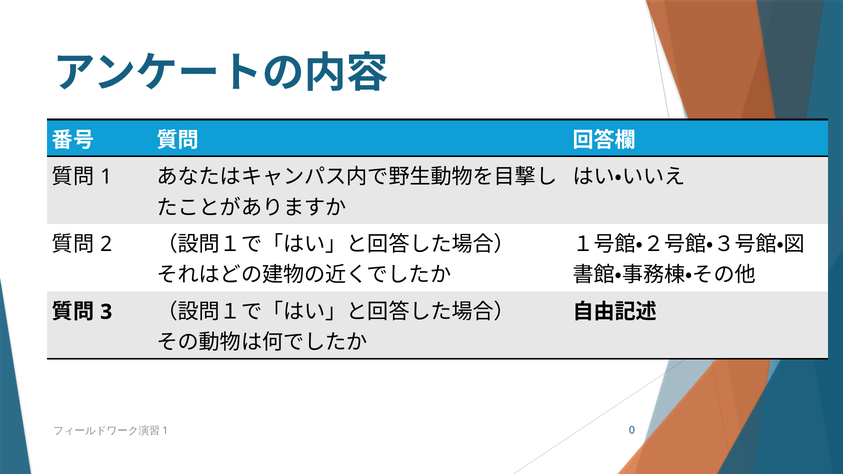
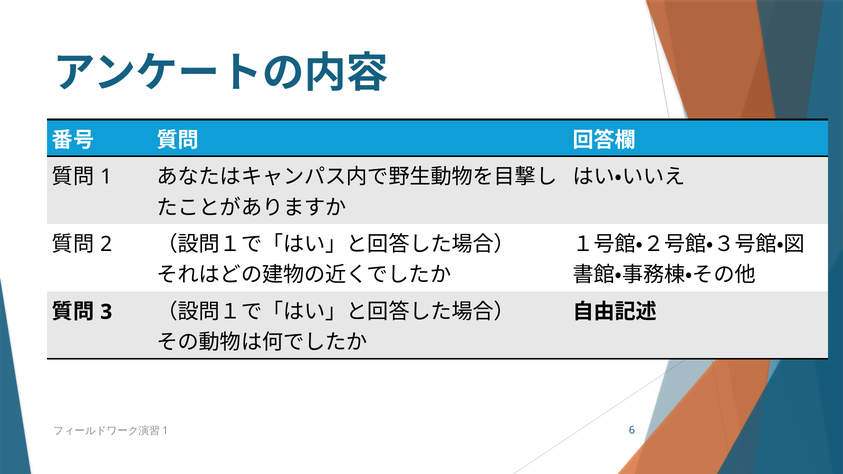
0: 0 -> 6 (632, 430)
